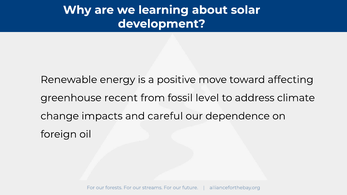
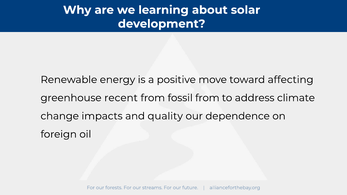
fossil level: level -> from (207, 98)
careful: careful -> quality (165, 116)
